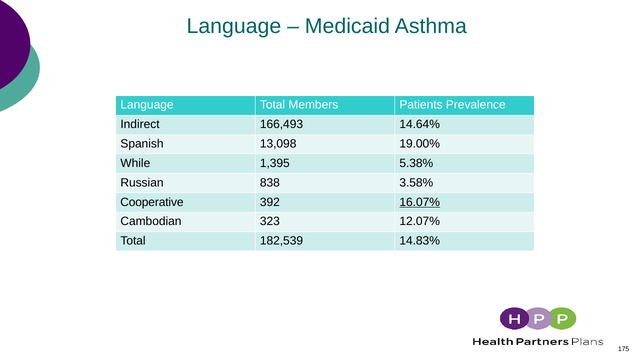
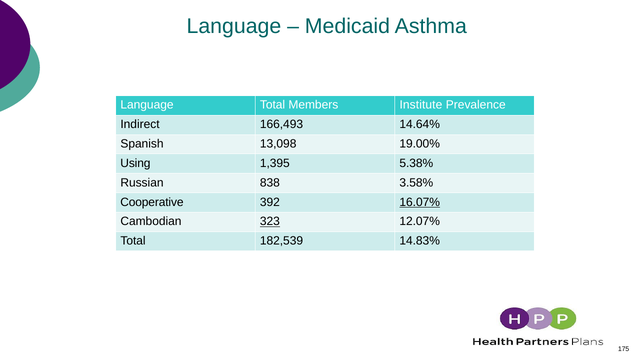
Patients: Patients -> Institute (421, 105)
While: While -> Using (135, 163)
323 underline: none -> present (270, 221)
